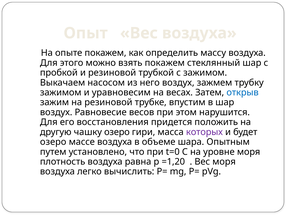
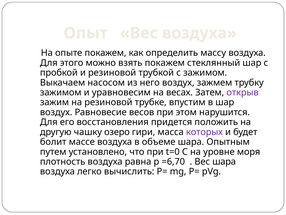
открыв colour: blue -> purple (243, 92)
озеро: озеро -> болит (53, 142)
=1,20: =1,20 -> =6,70 (173, 161)
Вес моря: моря -> шара (224, 161)
